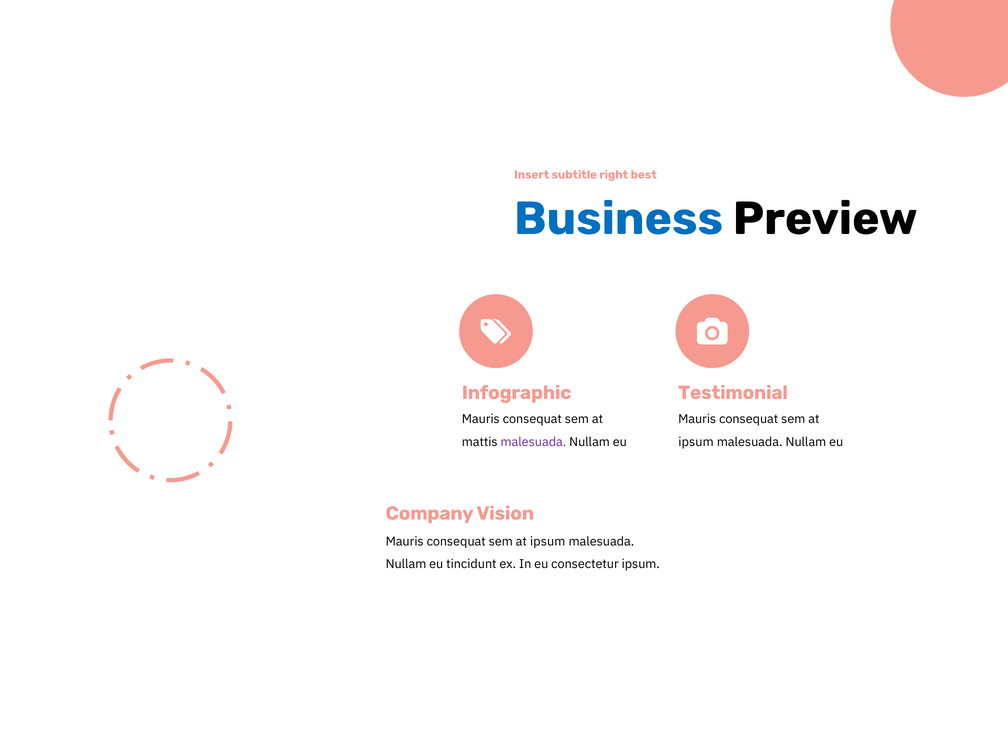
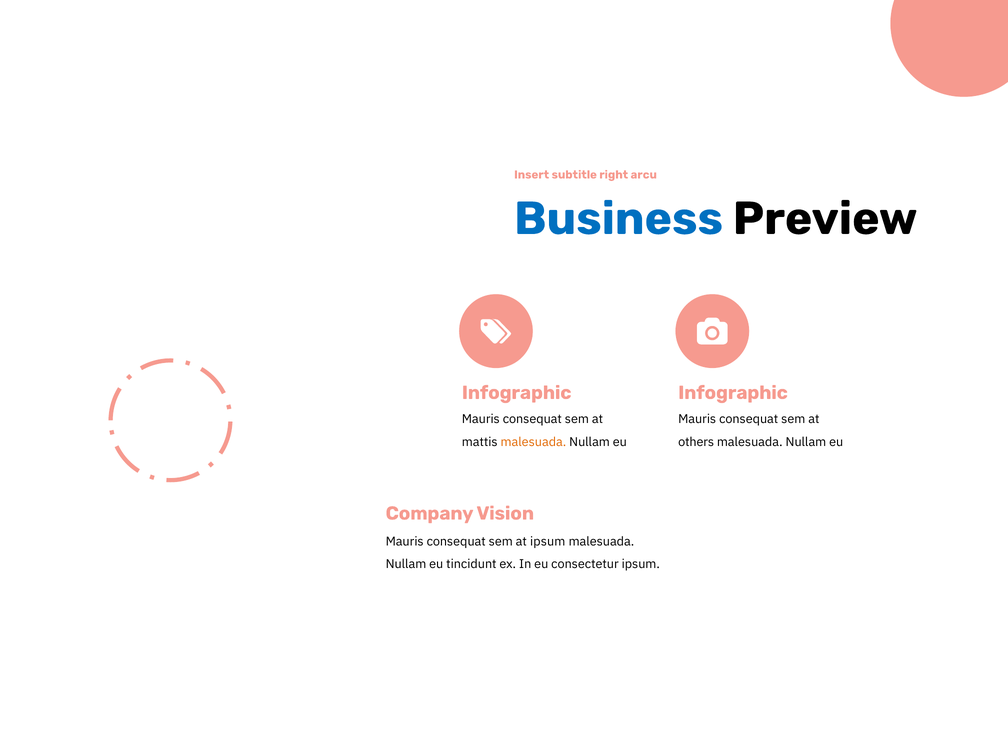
best: best -> arcu (644, 175)
Testimonial: Testimonial -> Infographic (733, 393)
malesuada colour: purple -> orange (533, 442)
ipsum: ipsum -> others (696, 442)
